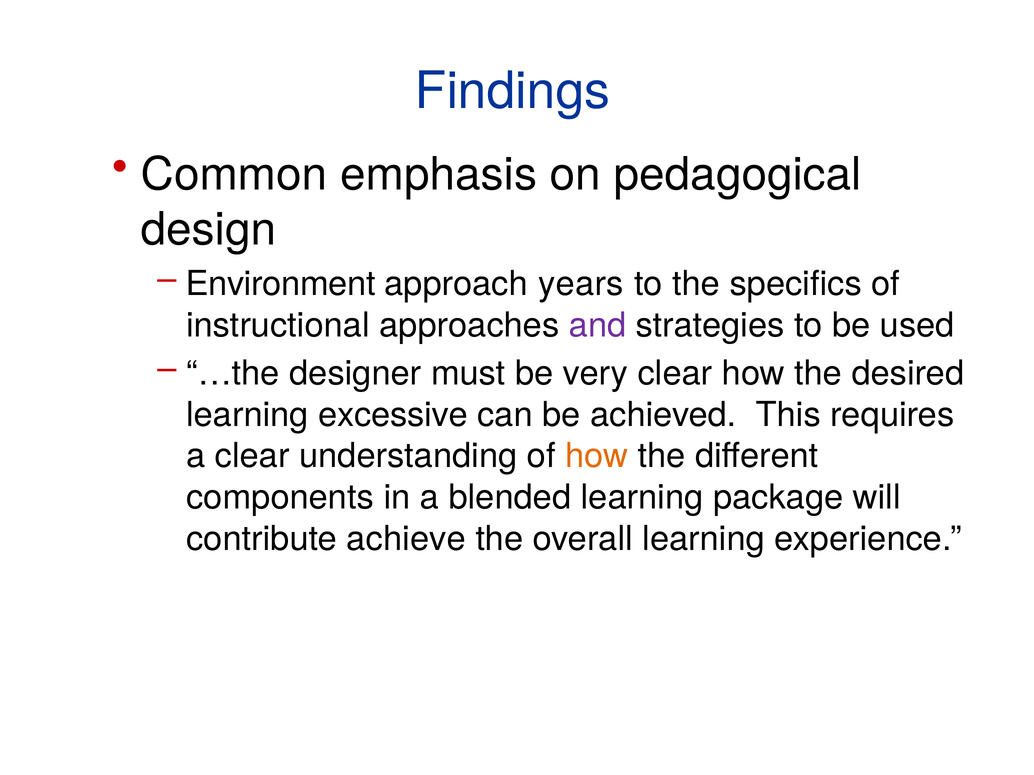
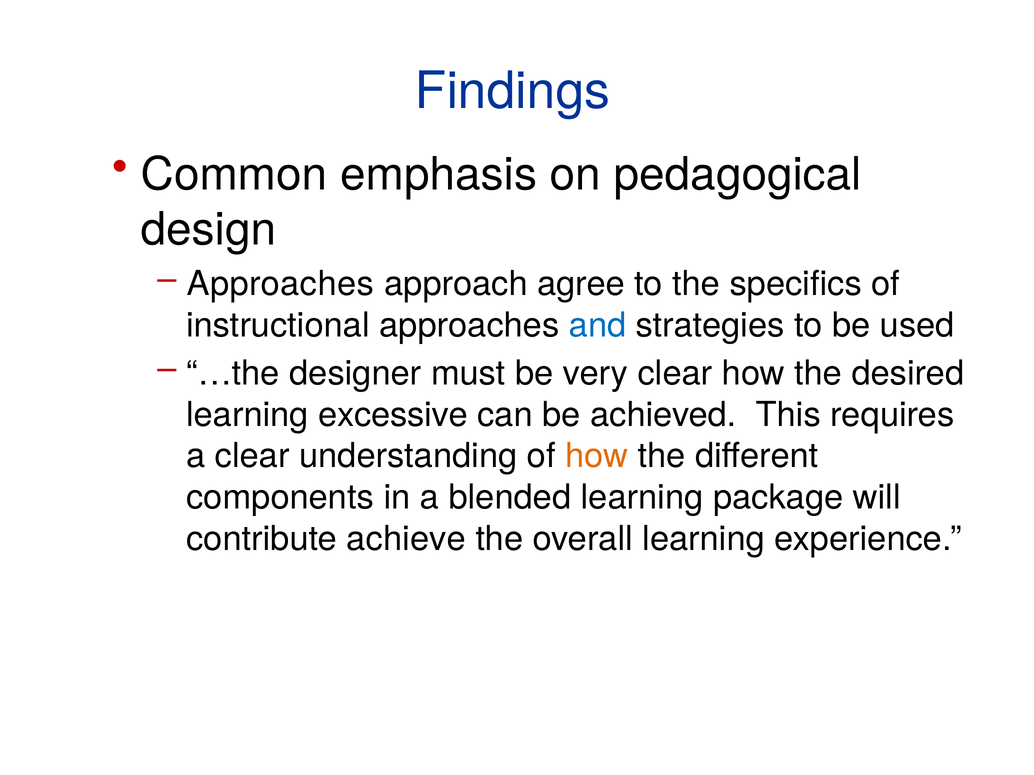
Environment: Environment -> Approaches (280, 284)
years: years -> agree (581, 284)
and colour: purple -> blue (598, 325)
